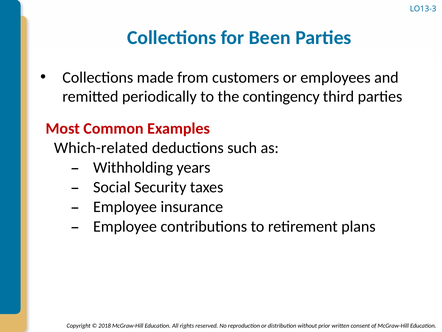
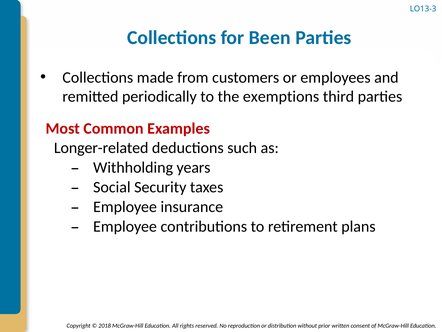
contingency: contingency -> exemptions (281, 96)
Which-related: Which-related -> Longer-related (101, 148)
